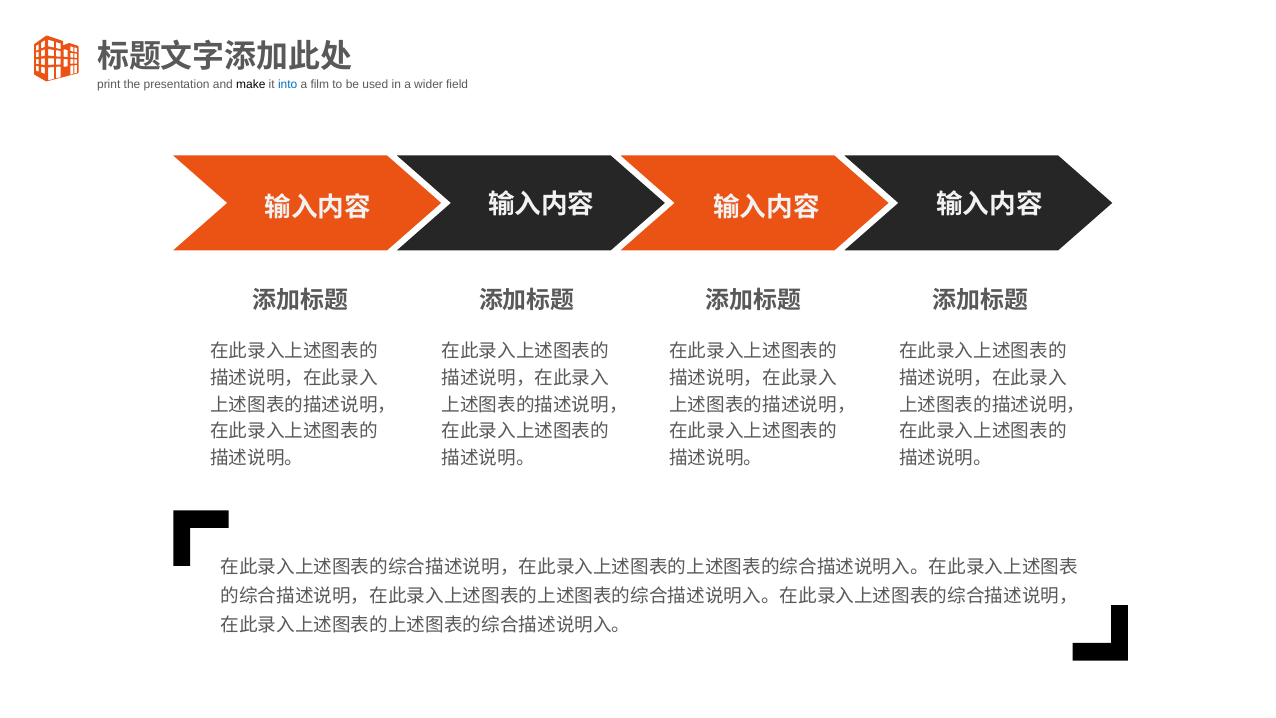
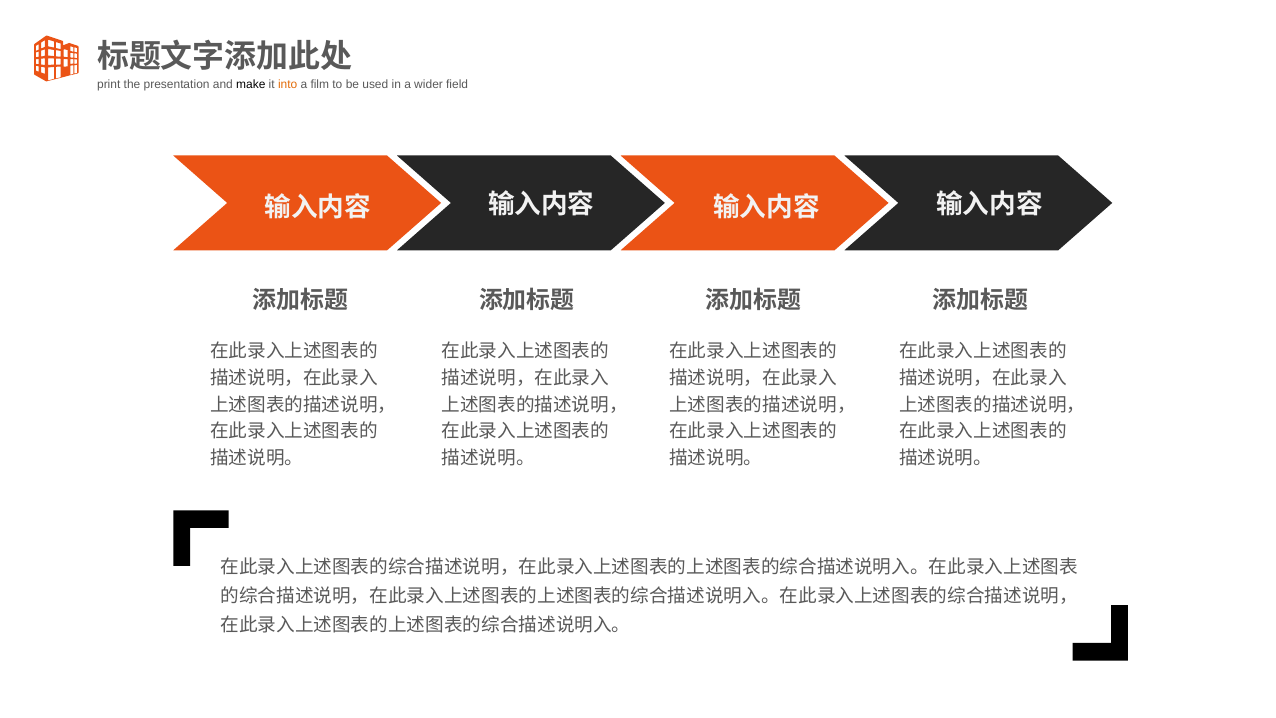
into colour: blue -> orange (288, 85)
